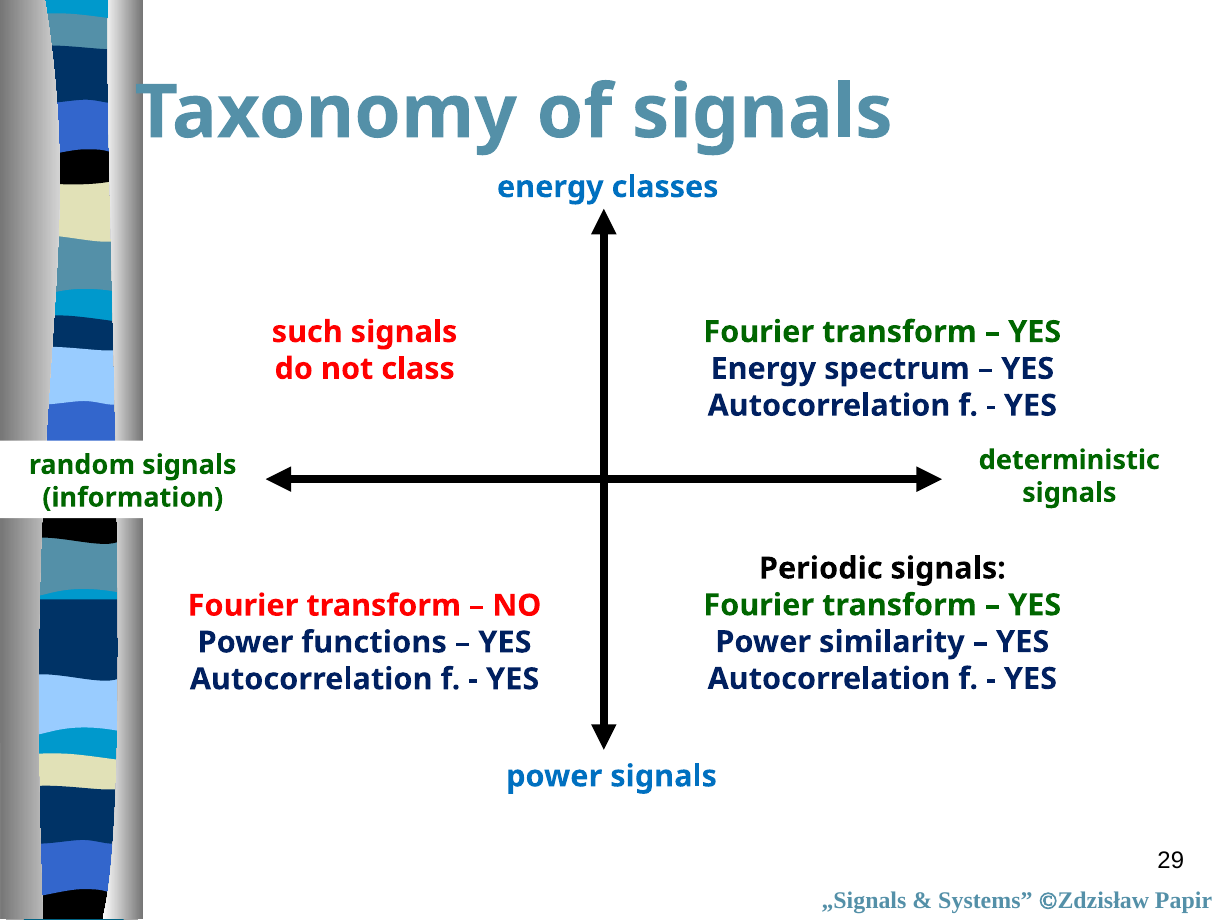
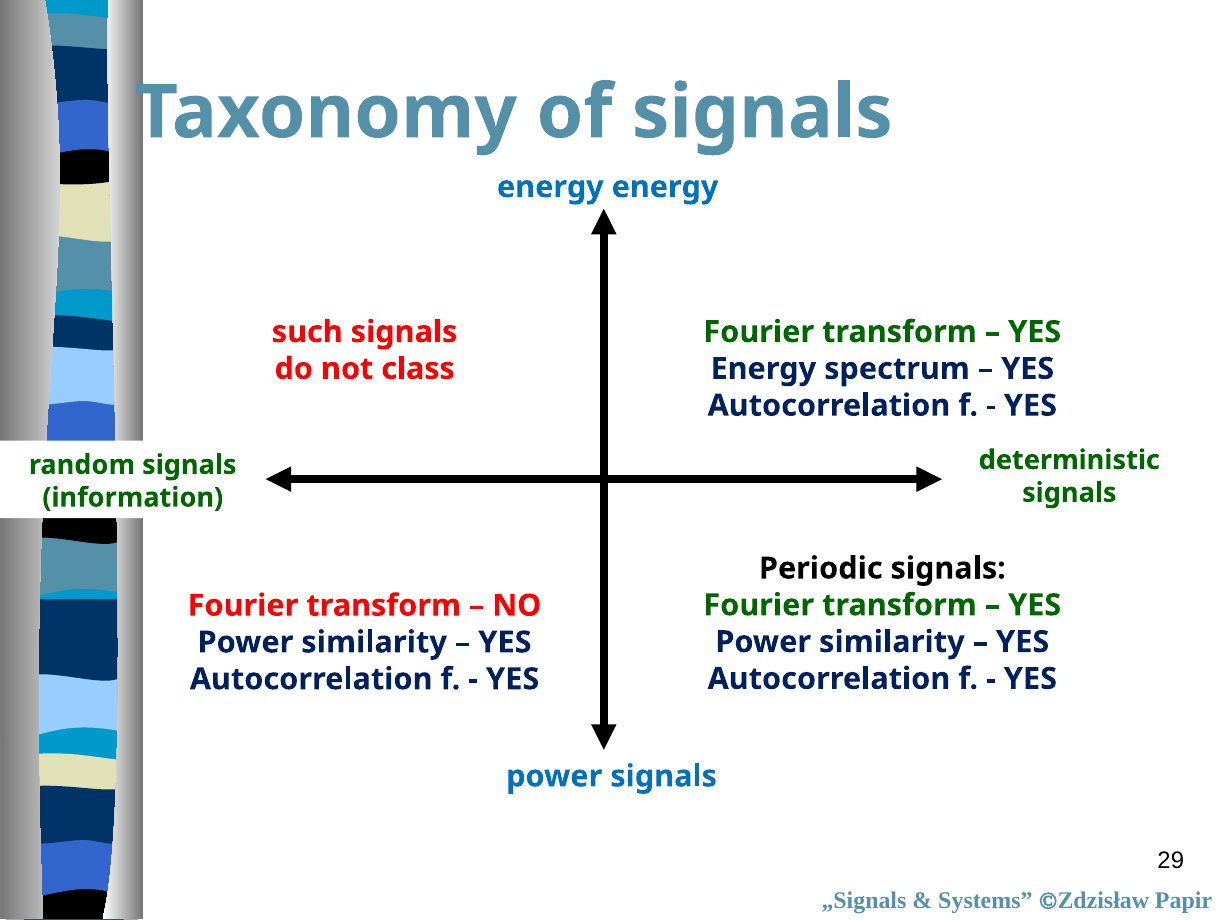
energy classes: classes -> energy (665, 187)
functions: functions -> similarity (374, 643)
